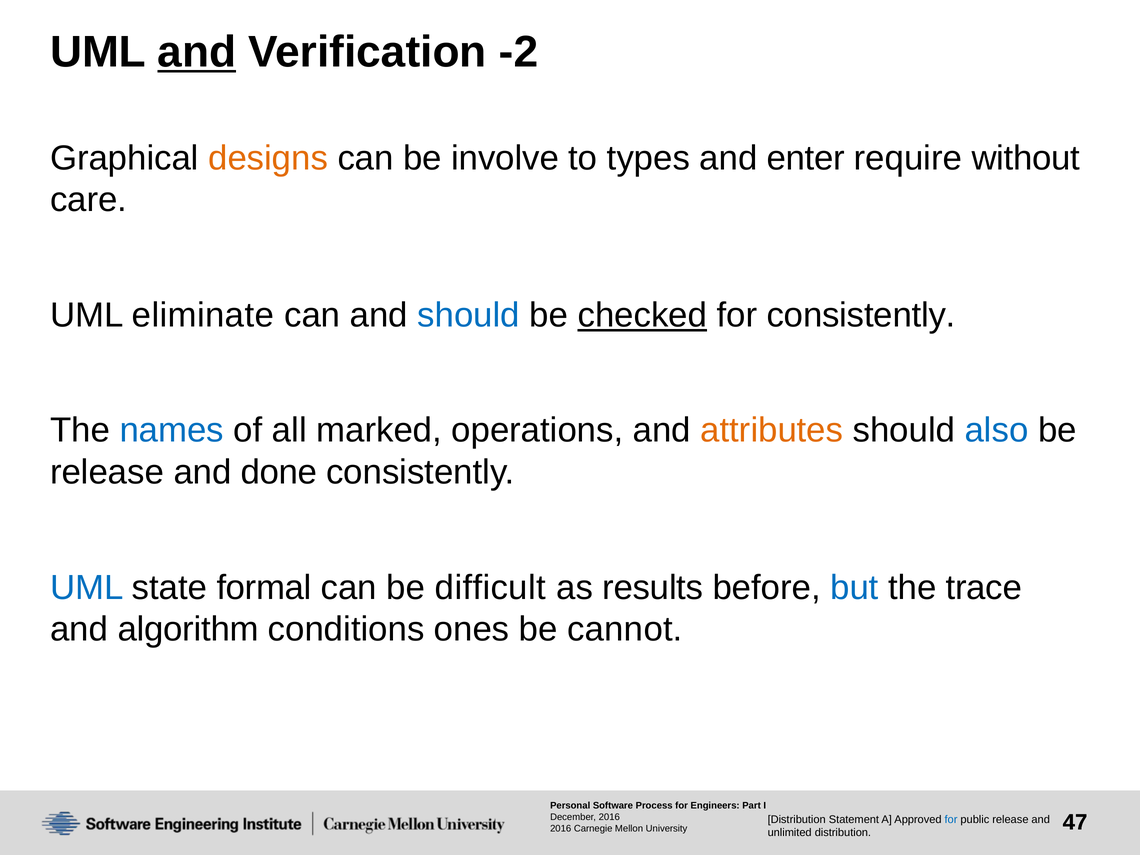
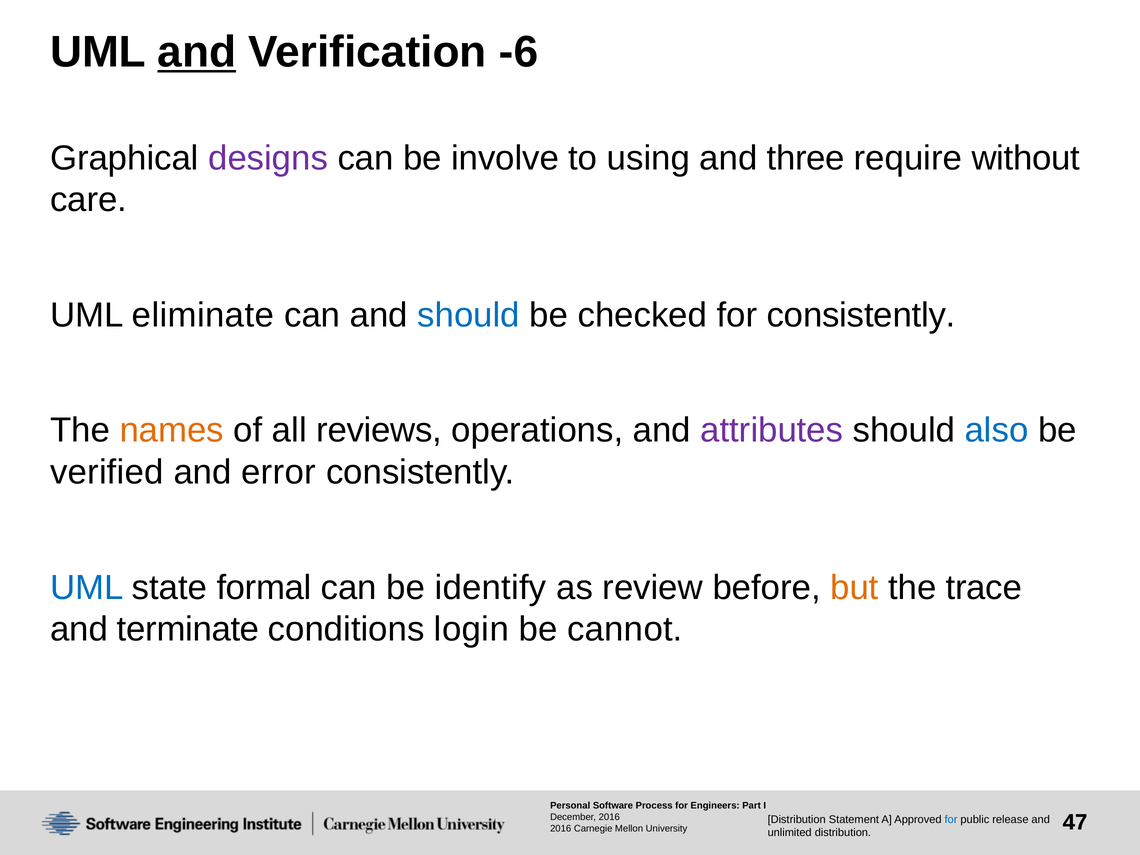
-2: -2 -> -6 (518, 52)
designs colour: orange -> purple (268, 158)
types: types -> using (648, 158)
enter: enter -> three (806, 158)
checked underline: present -> none (642, 315)
names colour: blue -> orange (172, 431)
marked: marked -> reviews (379, 431)
attributes colour: orange -> purple (772, 431)
release: release -> verified (107, 472)
done: done -> error (279, 472)
difficult: difficult -> identify (490, 588)
results: results -> review (653, 588)
but colour: blue -> orange (854, 588)
algorithm: algorithm -> terminate (188, 629)
ones: ones -> login (471, 629)
